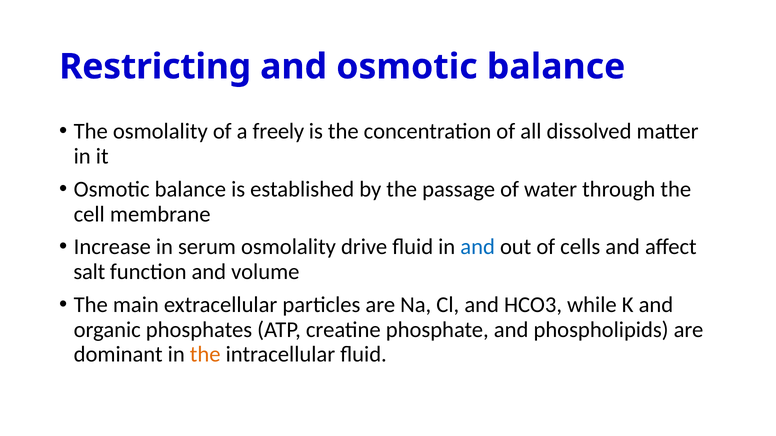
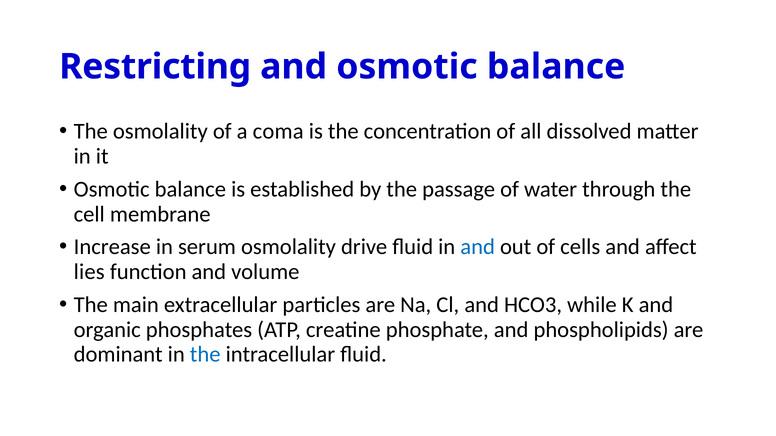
freely: freely -> coma (278, 132)
salt: salt -> lies (89, 272)
the colour: orange -> blue (205, 355)
